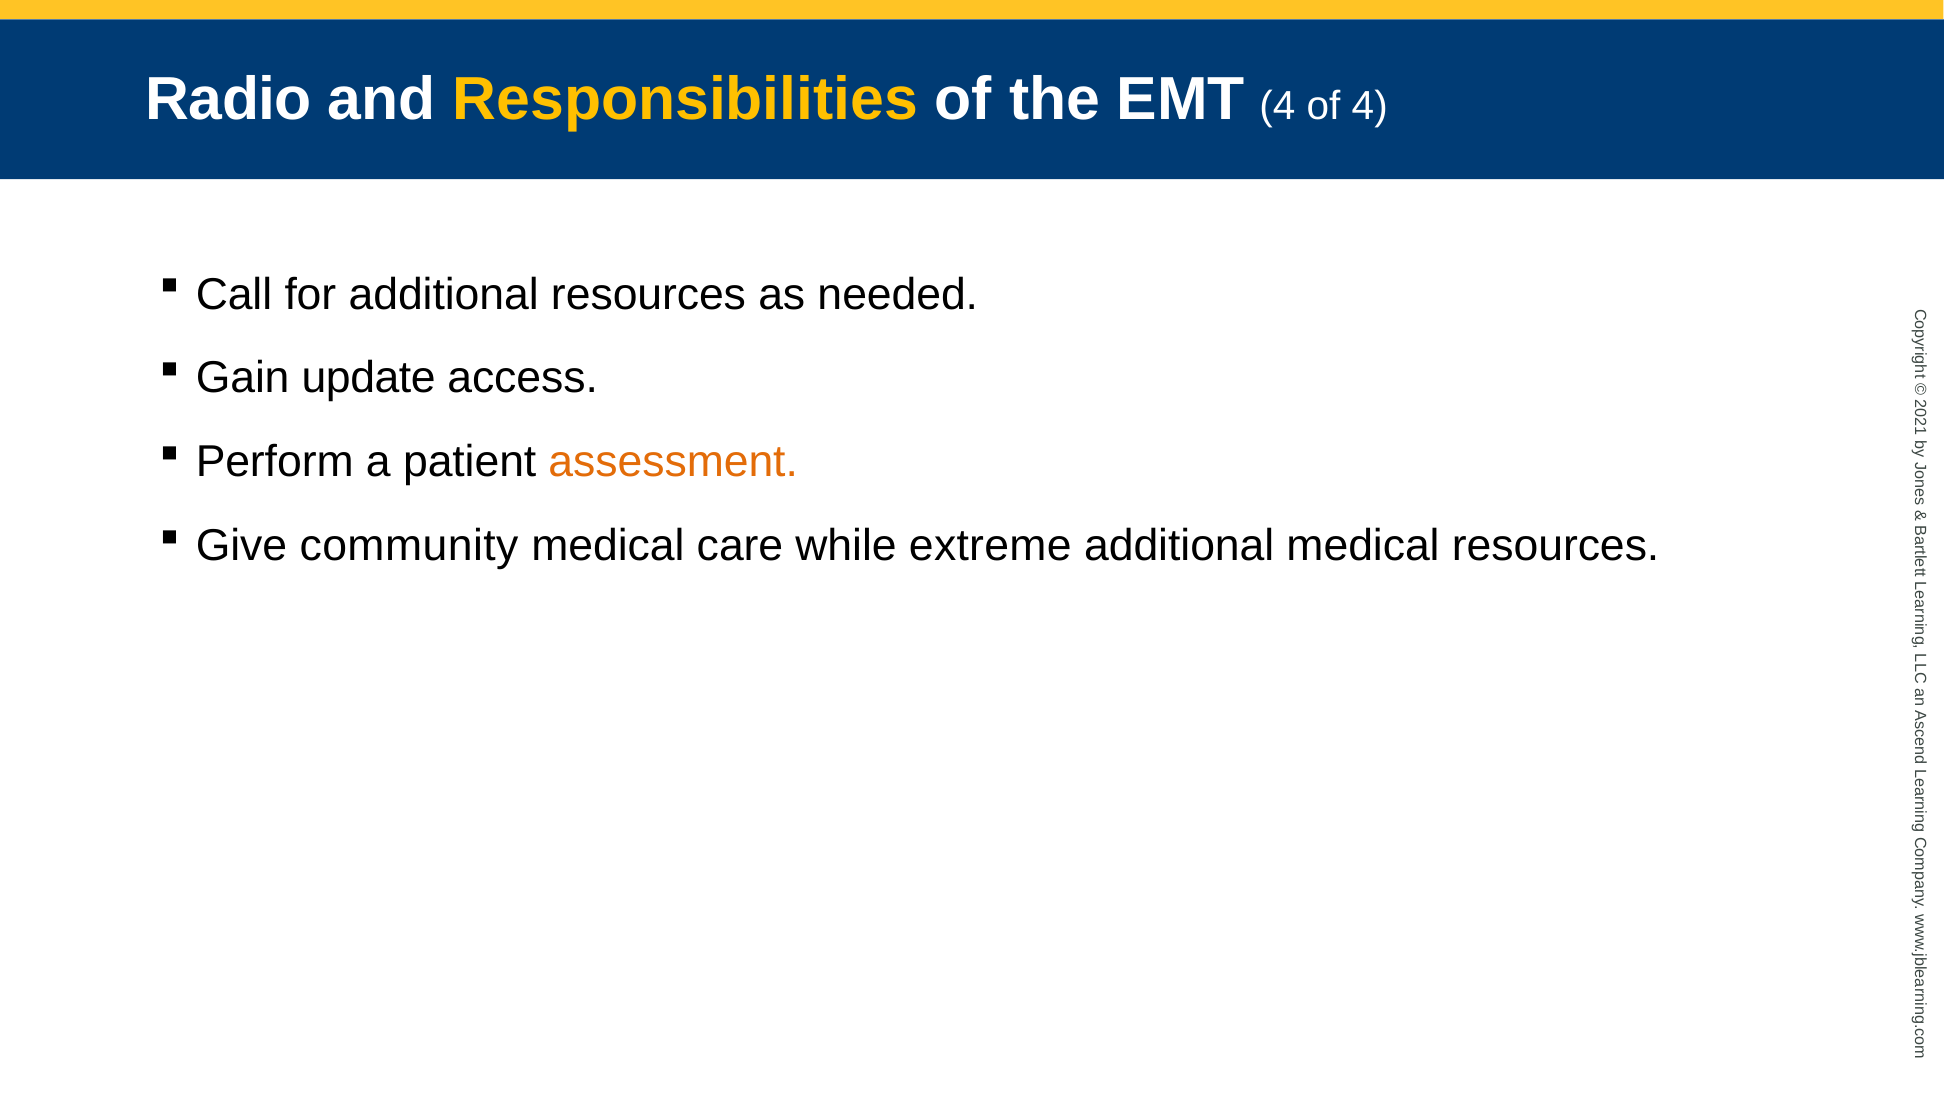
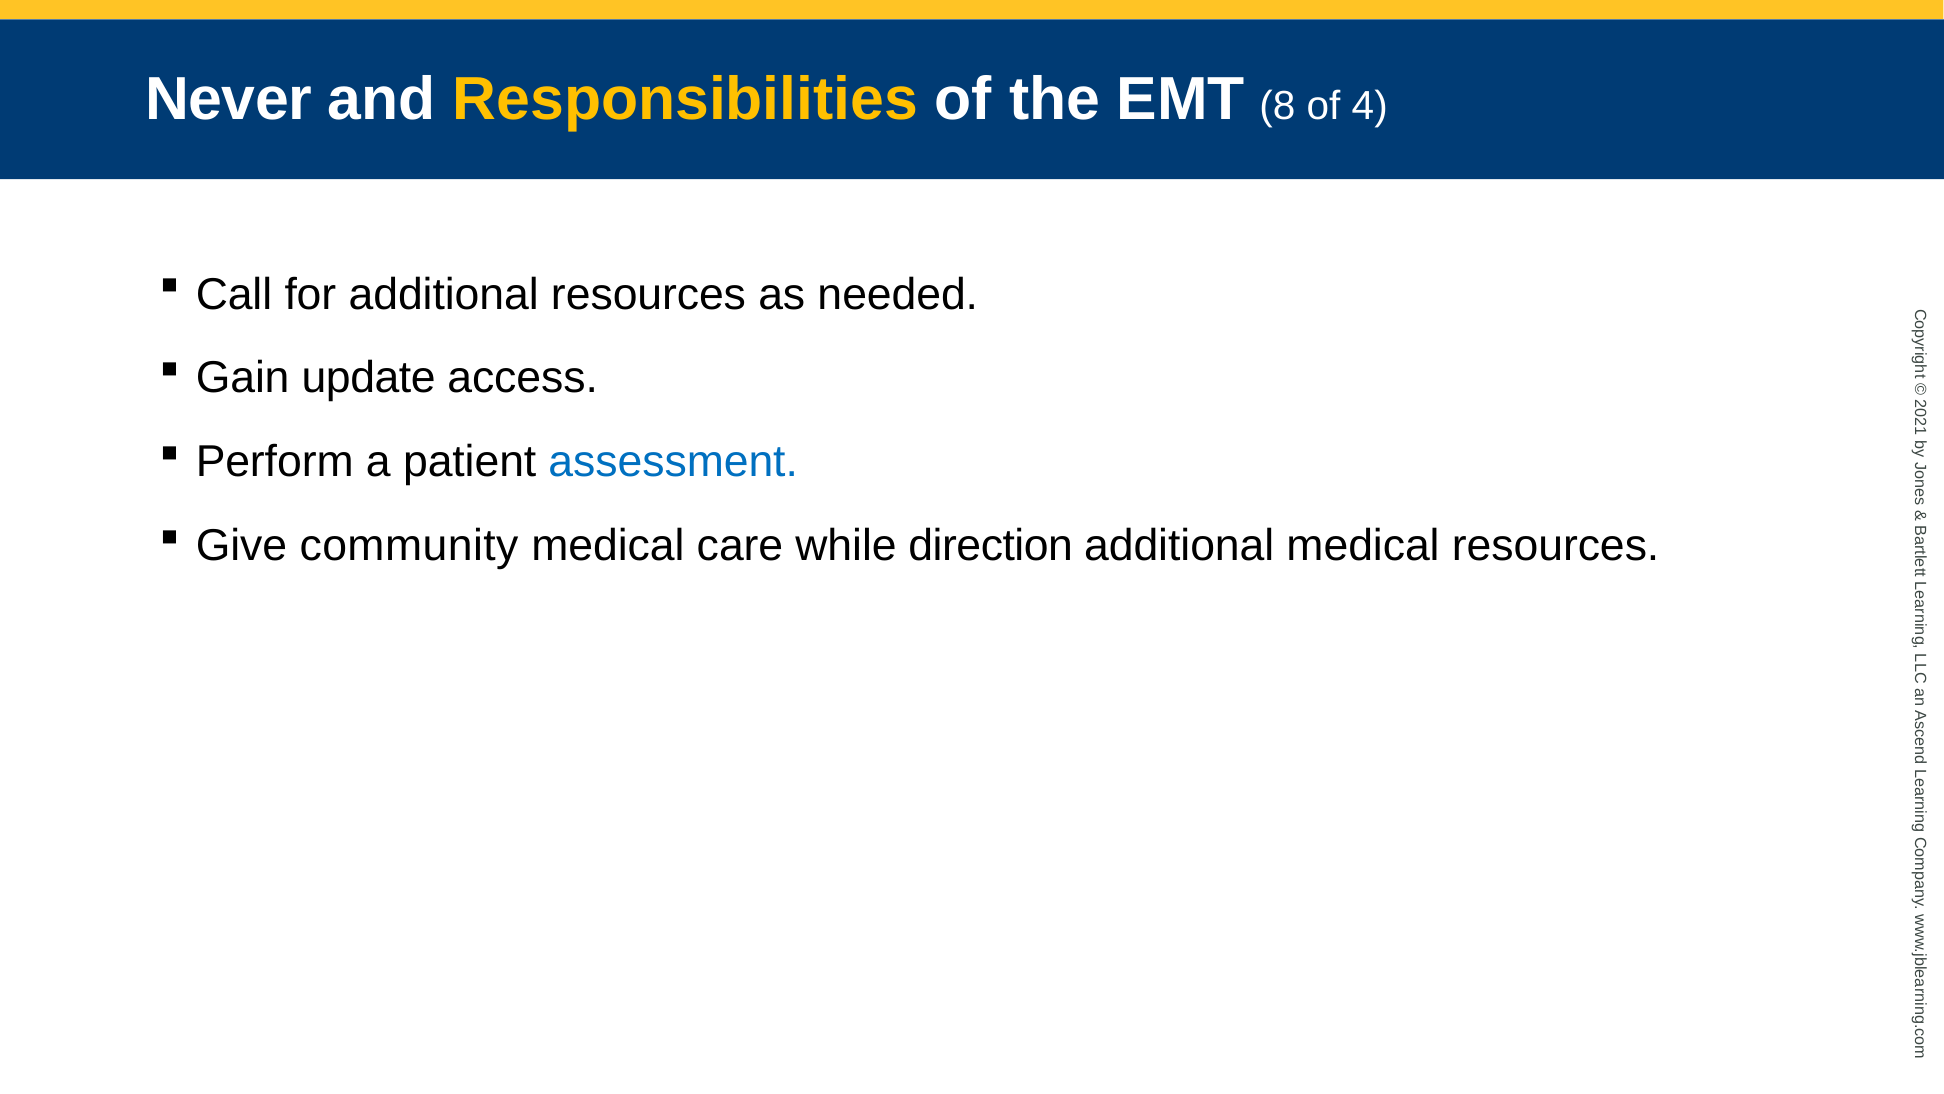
Radio: Radio -> Never (229, 100)
EMT 4: 4 -> 8 (1277, 107)
assessment colour: orange -> blue (673, 462)
extreme: extreme -> direction (991, 546)
